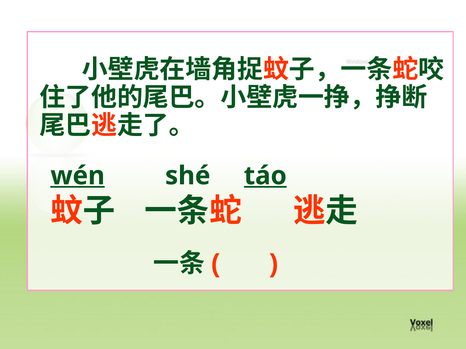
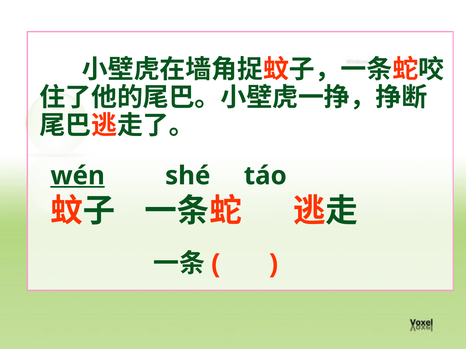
táo underline: present -> none (265, 176)
